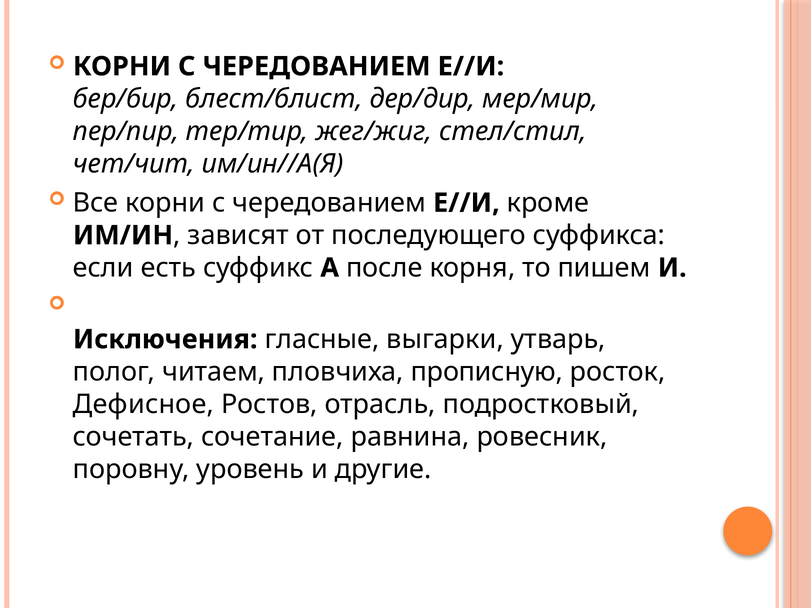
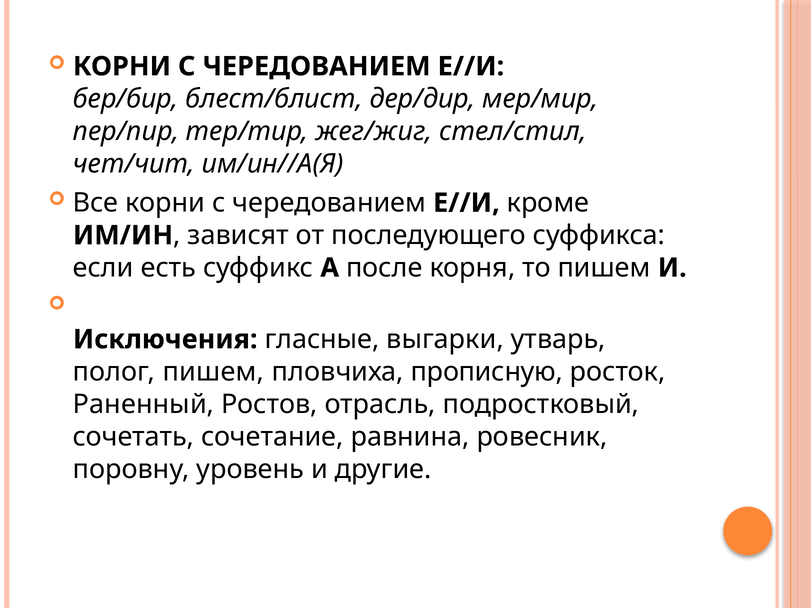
полог читаем: читаем -> пишем (213, 372)
Дефисное: Дефисное -> Раненный (144, 404)
